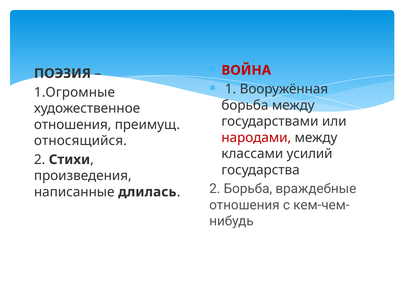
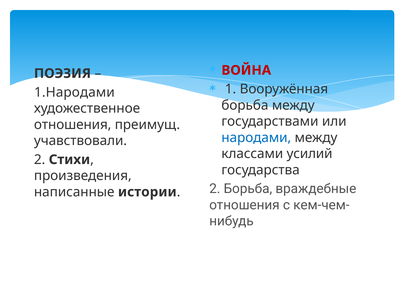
1.Огромные: 1.Огромные -> 1.Народами (74, 92)
народами colour: red -> blue (256, 138)
относящийся: относящийся -> учавствовали (80, 141)
длилась: длилась -> истории (147, 192)
